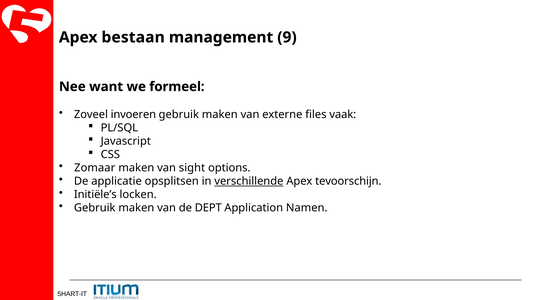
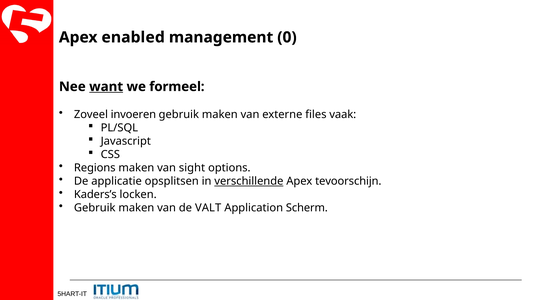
bestaan: bestaan -> enabled (133, 37)
9: 9 -> 0 (287, 37)
want underline: none -> present (106, 87)
Zomaar: Zomaar -> Regions (95, 168)
Initiële’s: Initiële’s -> Kaders’s (95, 195)
DEPT: DEPT -> VALT (208, 208)
Namen: Namen -> Scherm (307, 208)
